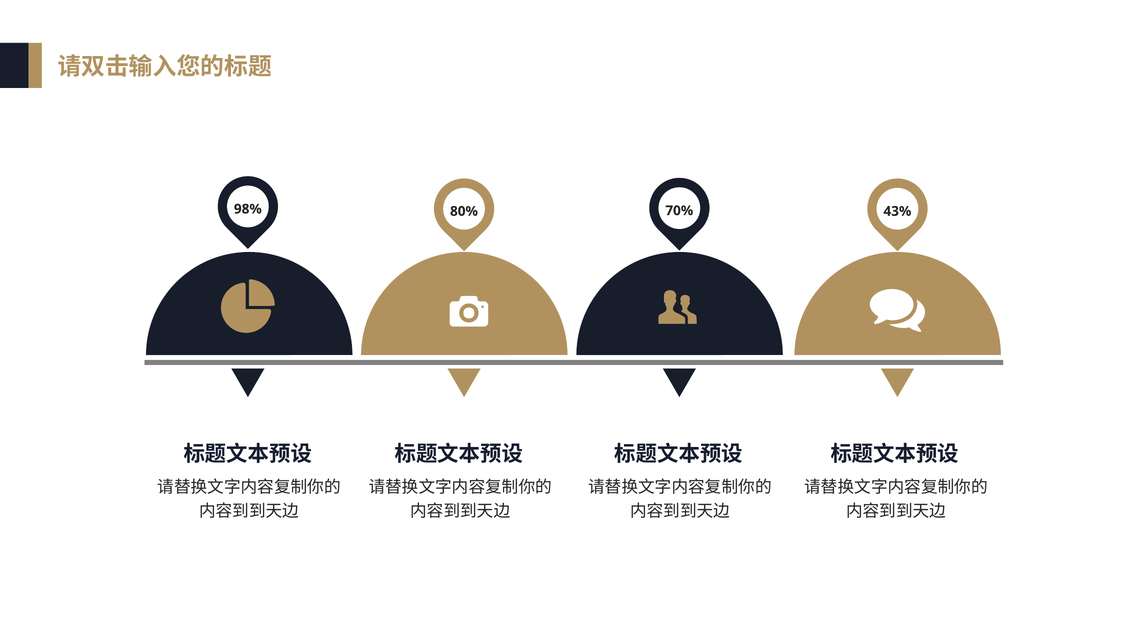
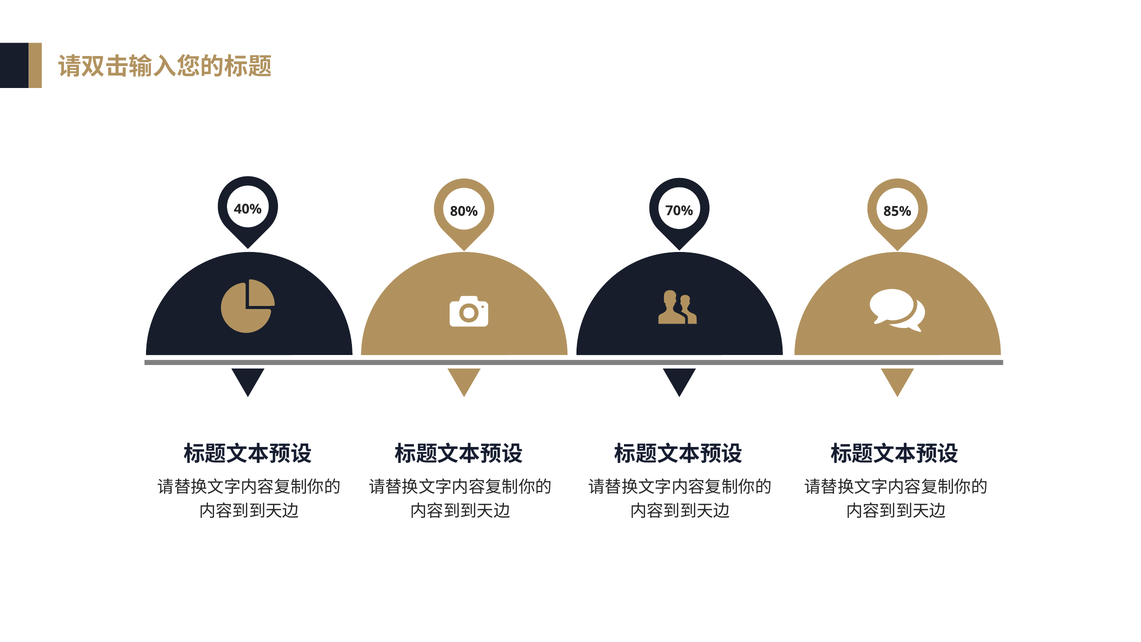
98%: 98% -> 40% (248, 209)
43%: 43% -> 85% (897, 211)
